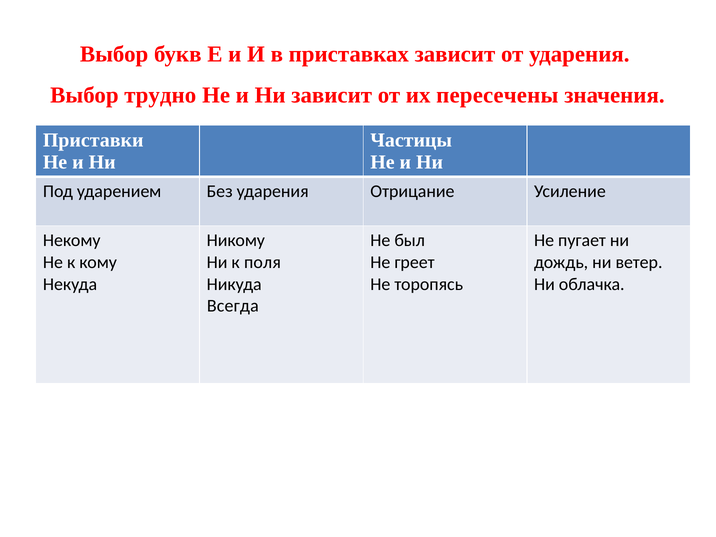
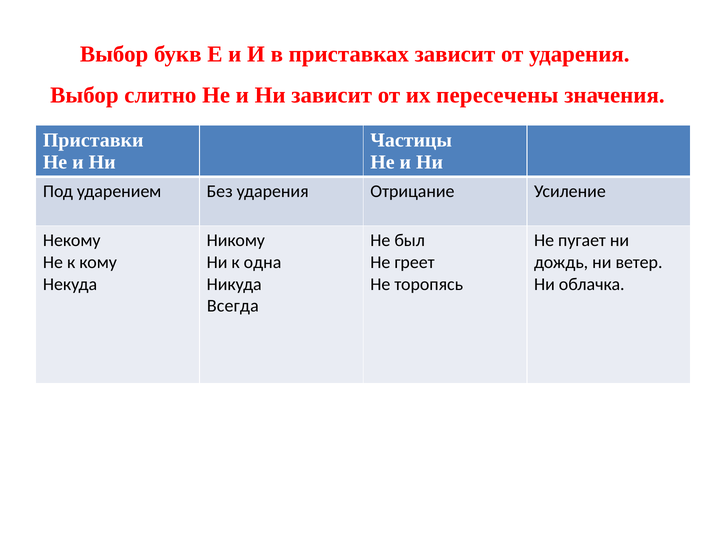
трудно: трудно -> слитно (160, 95)
поля: поля -> одна (263, 262)
